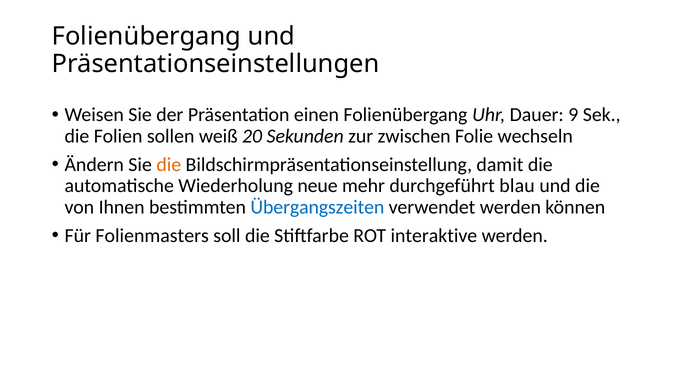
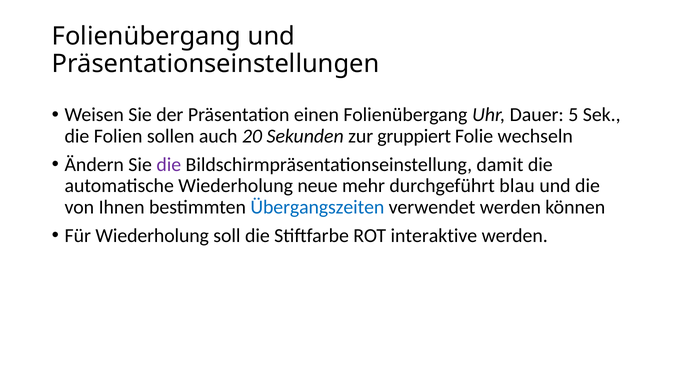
9: 9 -> 5 (573, 115)
weiß: weiß -> auch (218, 136)
zwischen: zwischen -> gruppiert (414, 136)
die colour: orange -> purple (169, 165)
Für Folienmasters: Folienmasters -> Wiederholung (152, 236)
